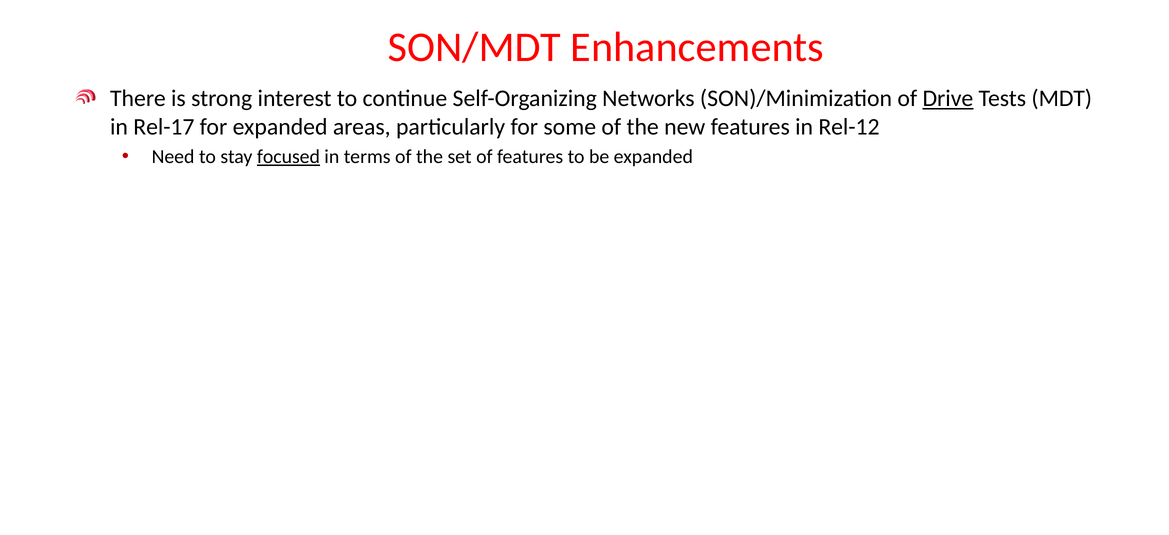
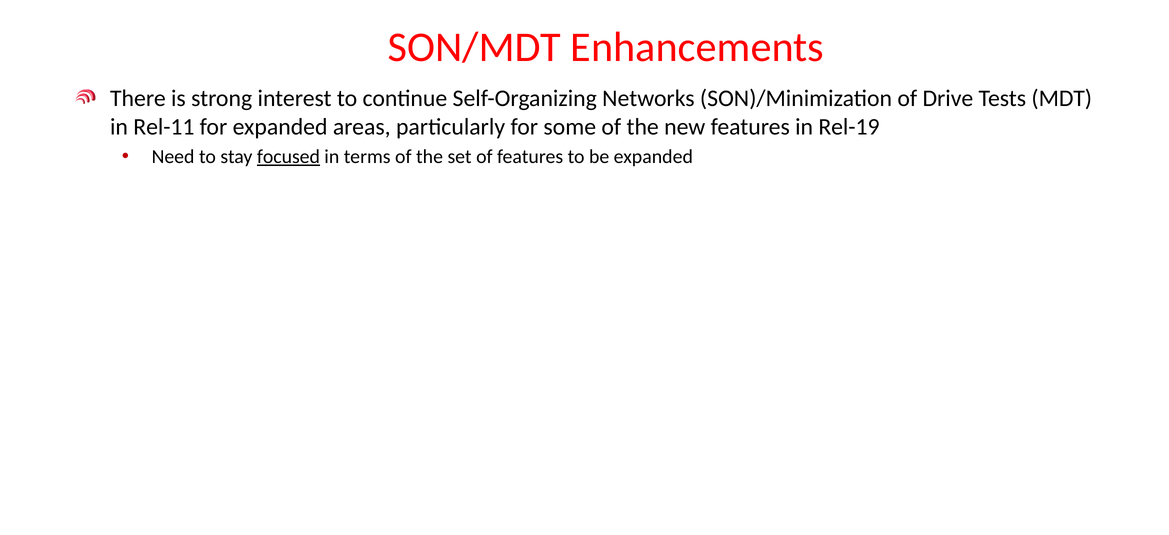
Drive underline: present -> none (948, 98)
Rel-17: Rel-17 -> Rel-11 (164, 127)
Rel-12: Rel-12 -> Rel-19 (849, 127)
